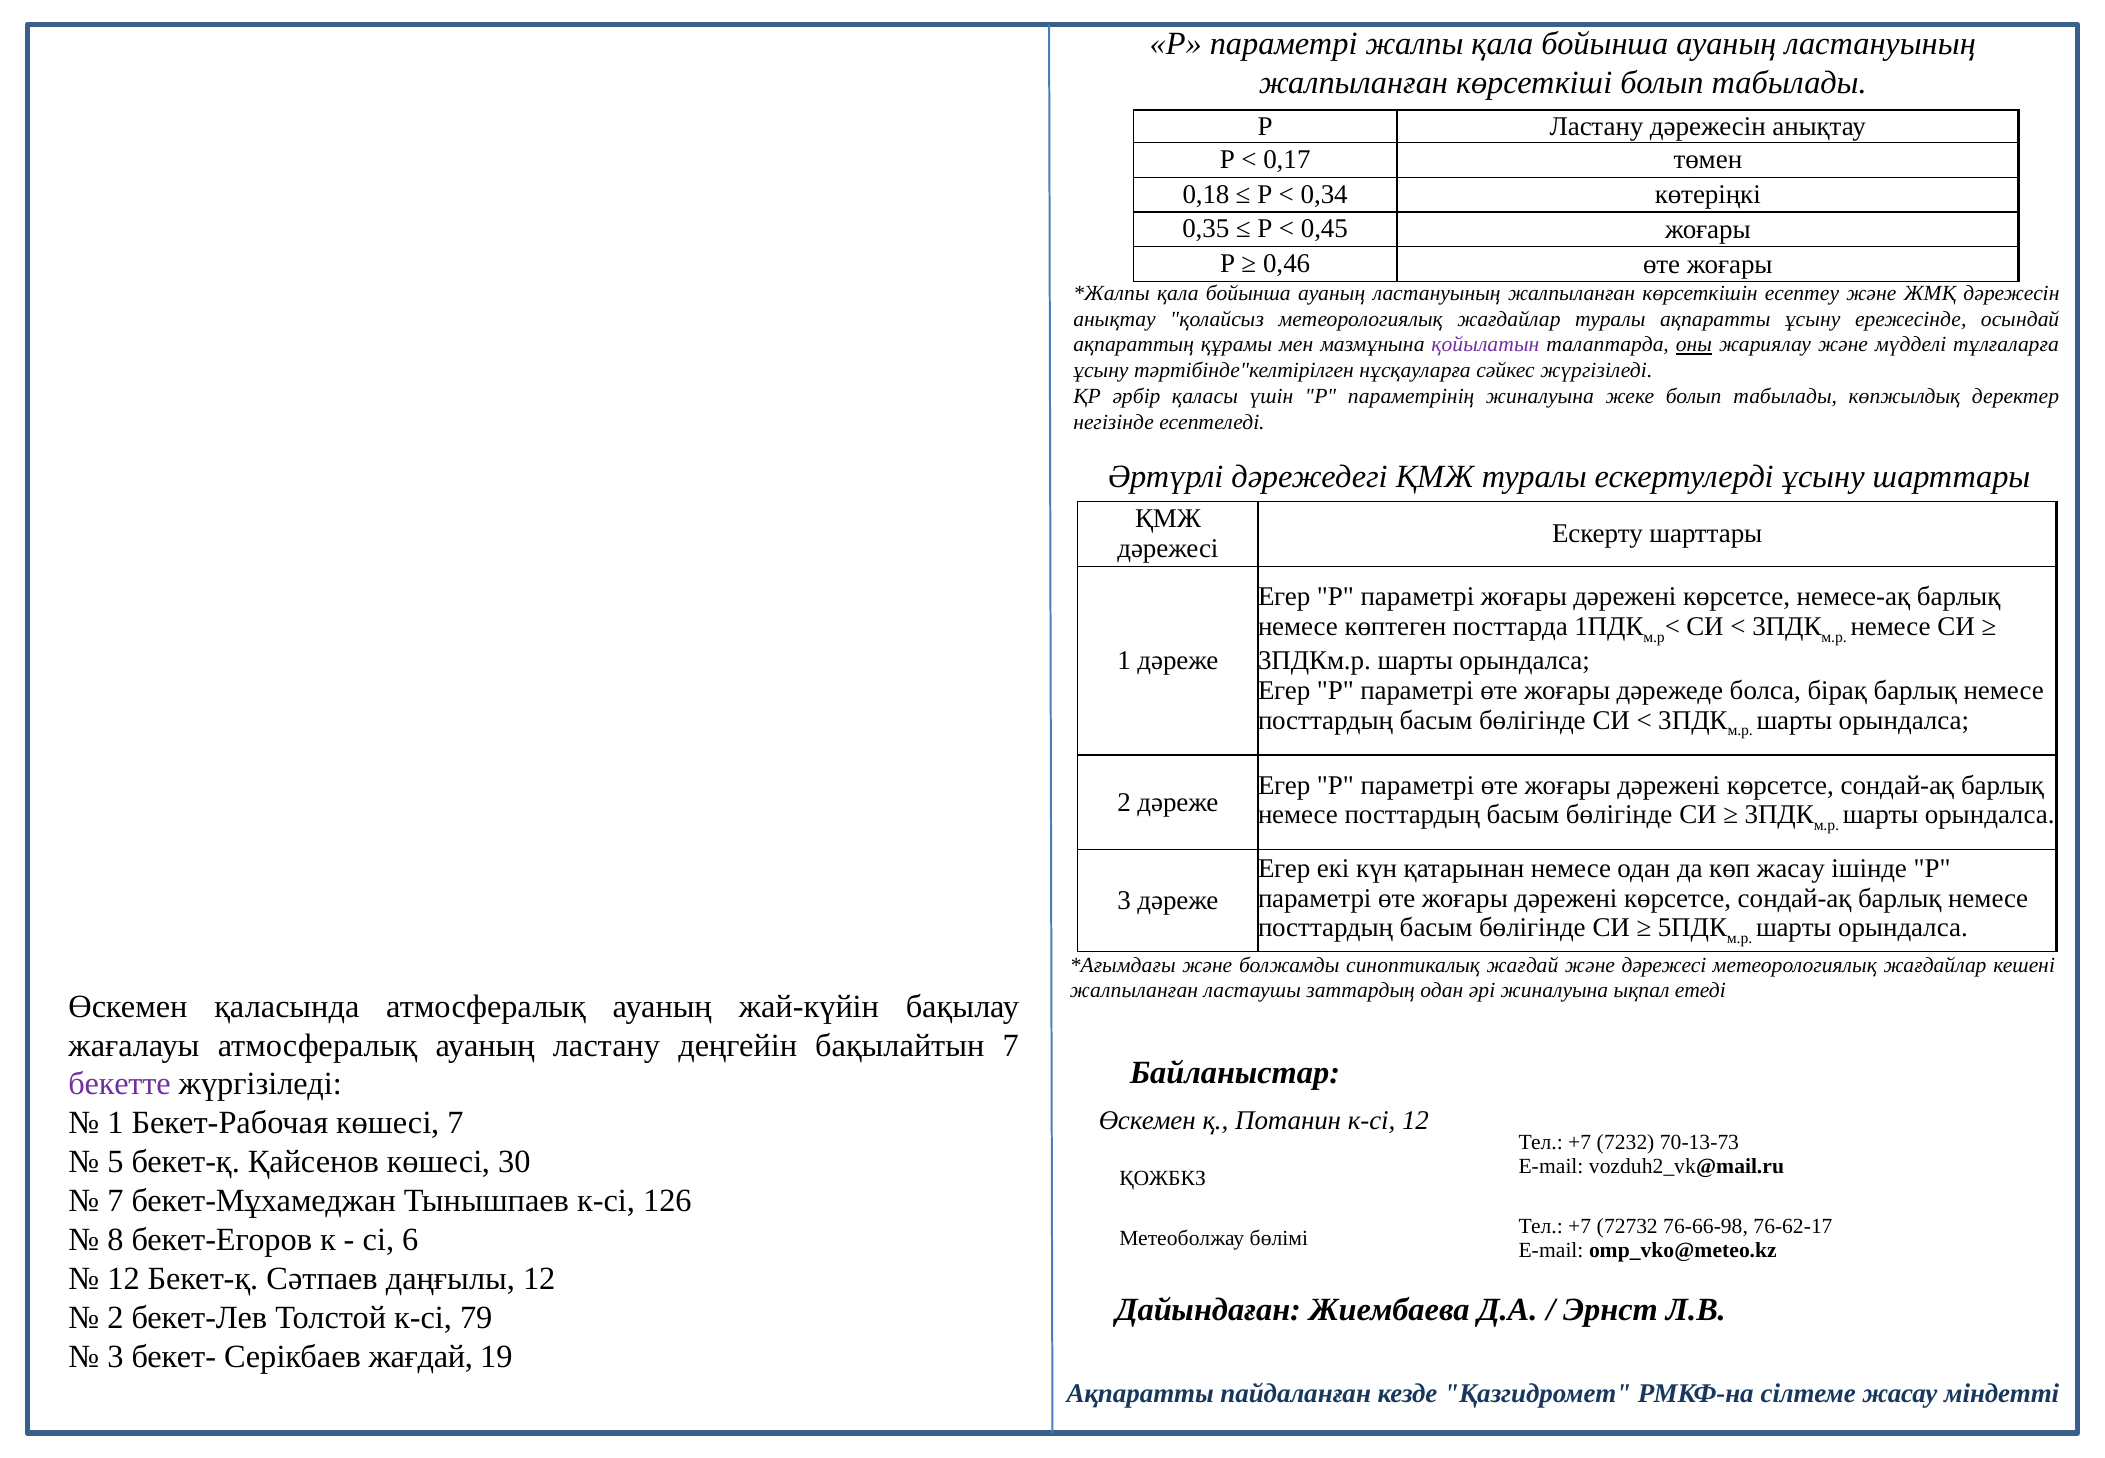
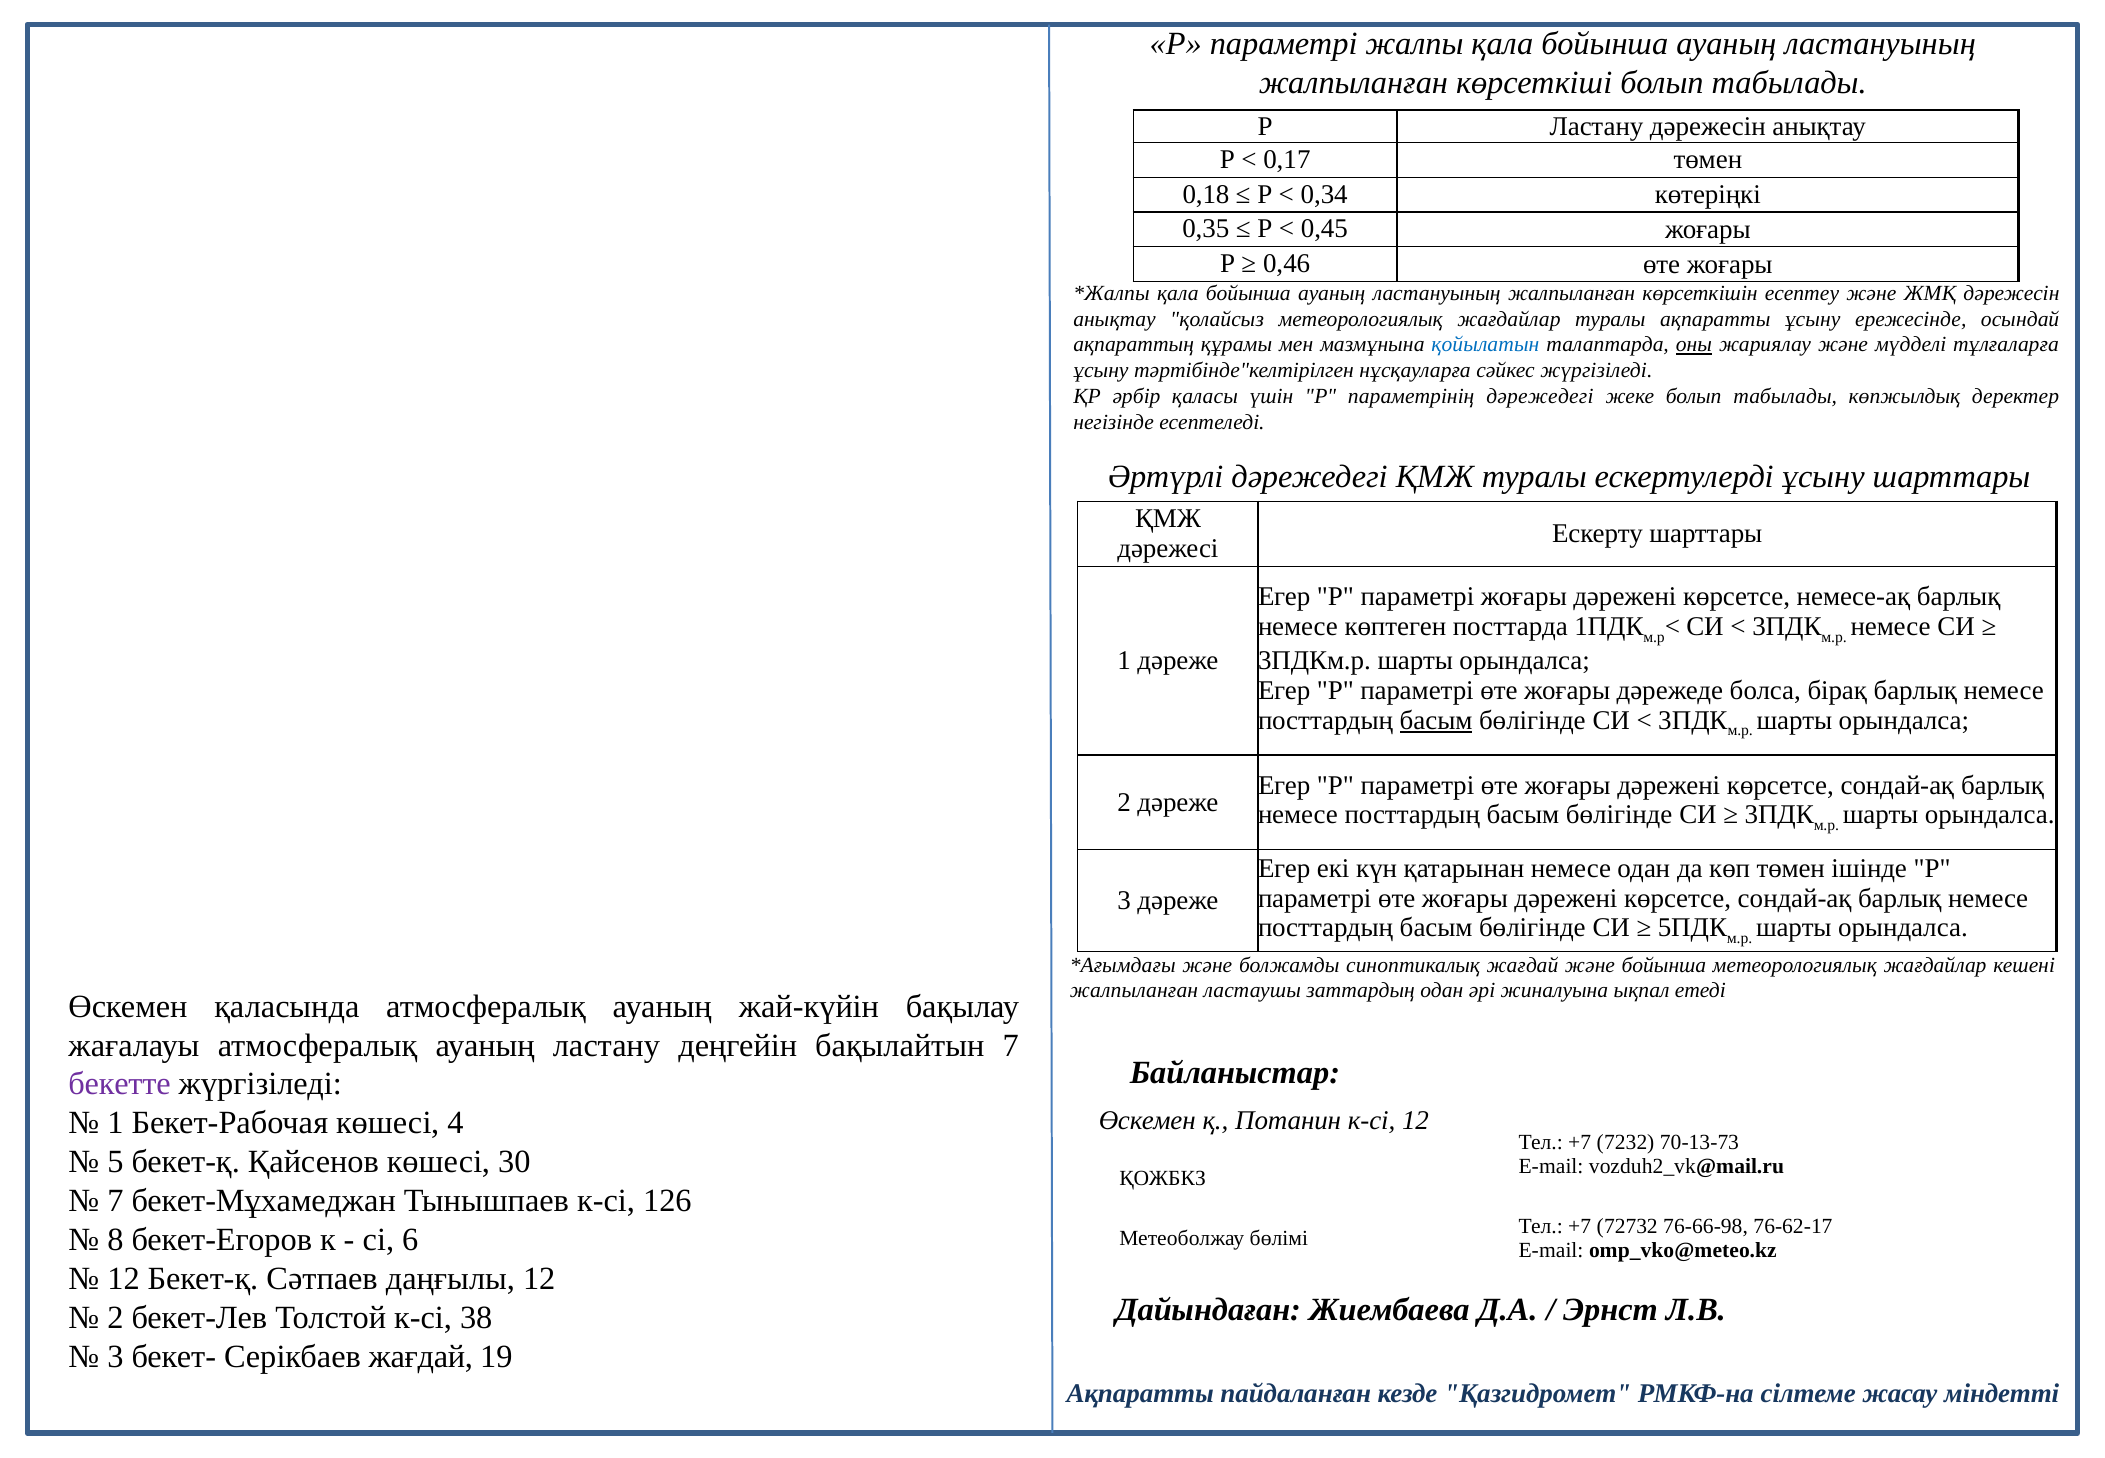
қойылатын colour: purple -> blue (1485, 345)
параметрінің жиналуына: жиналуына -> дәрежедегі (1540, 396)
басым underline: none -> present (1436, 720)
көп жасау: жасау -> төмен (1791, 868)
және дәрежесі: дәрежесі -> бойынша (1664, 964)
көшесі 7: 7 -> 4 (455, 1123)
79: 79 -> 38 (476, 1317)
